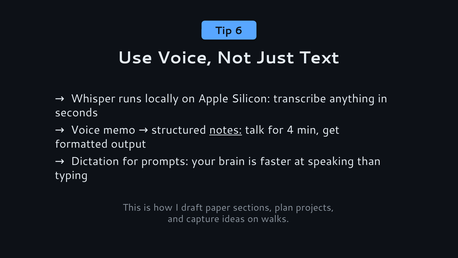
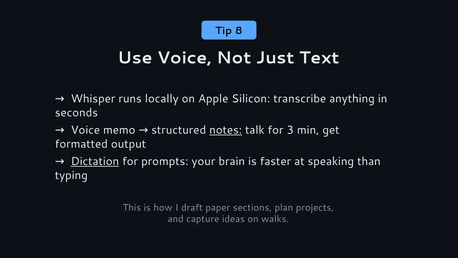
6: 6 -> 8 (239, 31)
4: 4 -> 3 (290, 130)
Dictation underline: none -> present (95, 161)
